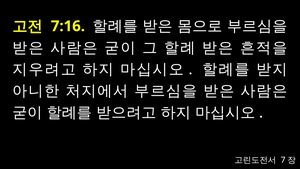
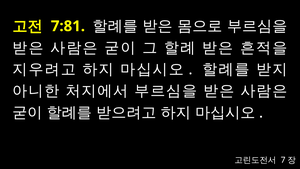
7:16: 7:16 -> 7:81 (68, 26)
